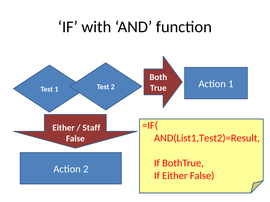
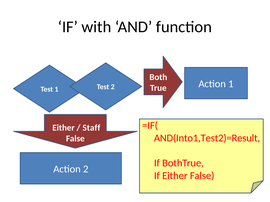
AND(List1,Test2)=Result: AND(List1,Test2)=Result -> AND(Into1,Test2)=Result (207, 138)
